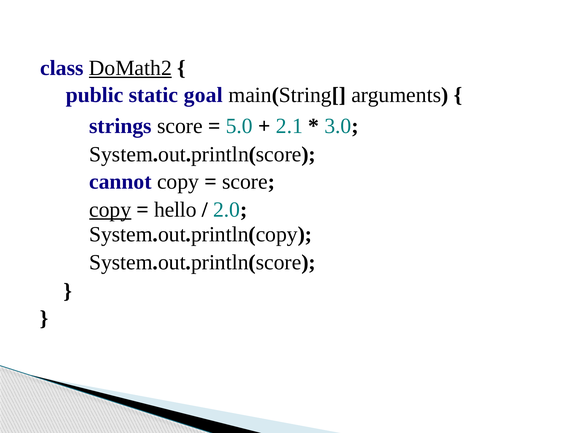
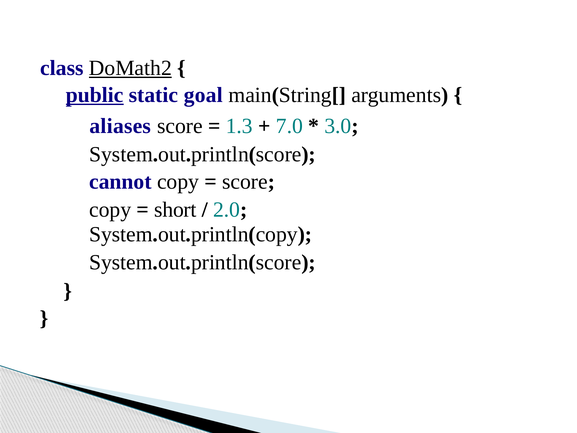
public underline: none -> present (95, 95)
strings: strings -> aliases (120, 126)
5.0: 5.0 -> 1.3 (239, 126)
2.1: 2.1 -> 7.0 (289, 126)
copy underline: present -> none (110, 209)
hello: hello -> short (175, 209)
